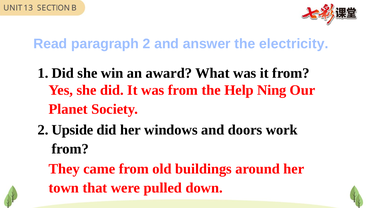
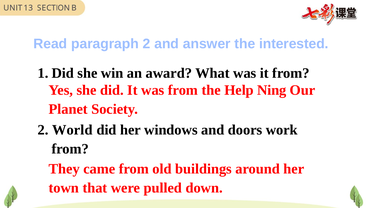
electricity: electricity -> interested (294, 44)
Upside: Upside -> World (72, 130)
